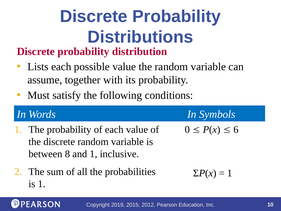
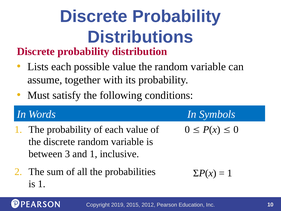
6: 6 -> 0 (236, 129)
8: 8 -> 3 (67, 154)
